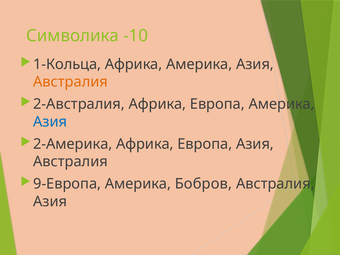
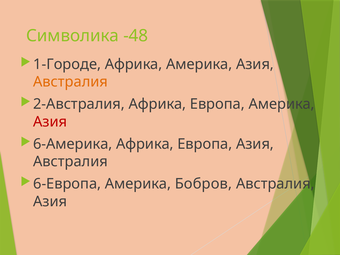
-10: -10 -> -48 (136, 36)
1-Кольца: 1-Кольца -> 1-Городе (67, 64)
Азия colour: blue -> red (50, 122)
2-Америка: 2-Америка -> 6-Америка (73, 144)
9-Европа: 9-Европа -> 6-Европа (67, 184)
